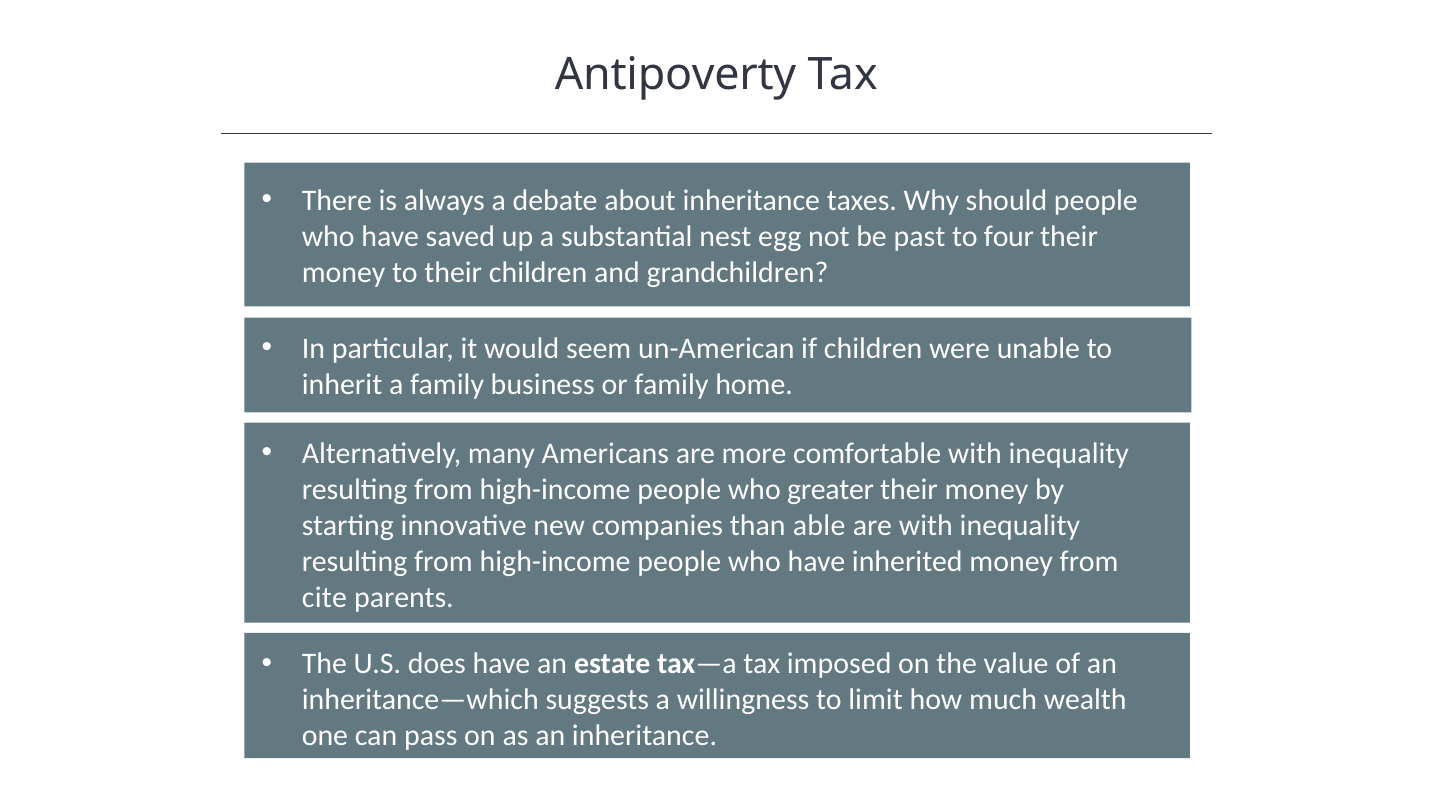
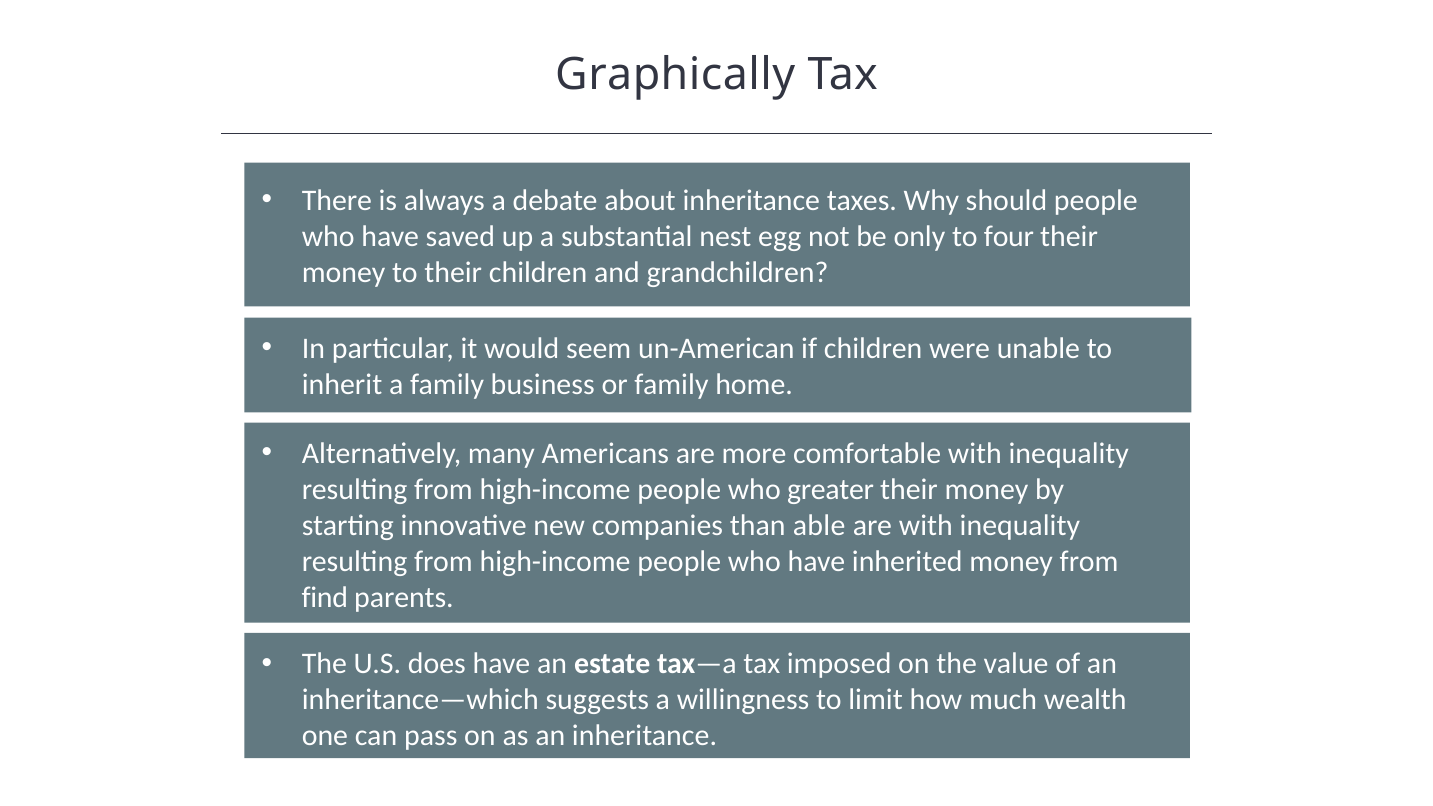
Antipoverty: Antipoverty -> Graphically (675, 75)
past: past -> only (919, 237)
cite: cite -> find (325, 597)
